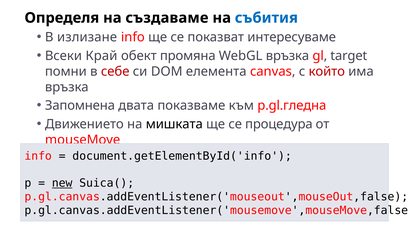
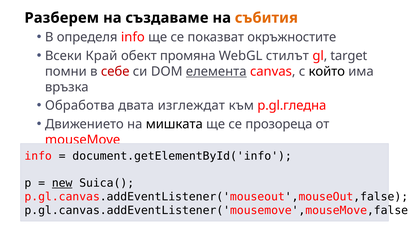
Определя: Определя -> Разберем (62, 18)
събития colour: blue -> orange (266, 18)
излизане: излизане -> определя (87, 37)
интересуваме: интересуваме -> окръжностите (292, 37)
WebGL връзка: връзка -> стилът (287, 56)
елемента underline: none -> present (216, 71)
който colour: red -> black (327, 71)
Запомнена: Запомнена -> Обработва (80, 106)
показваме: показваме -> изглеждат (191, 106)
процедура: процедура -> прозореца (279, 124)
